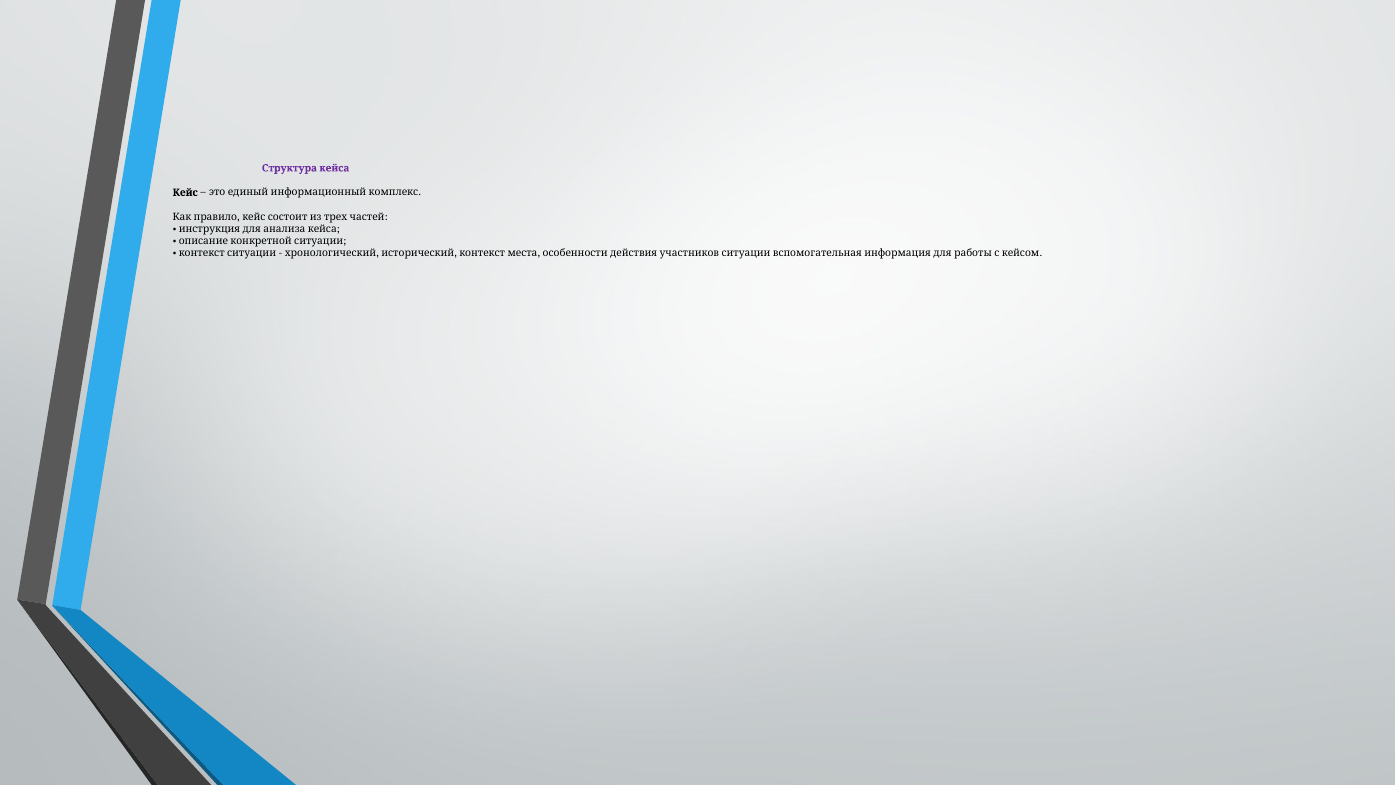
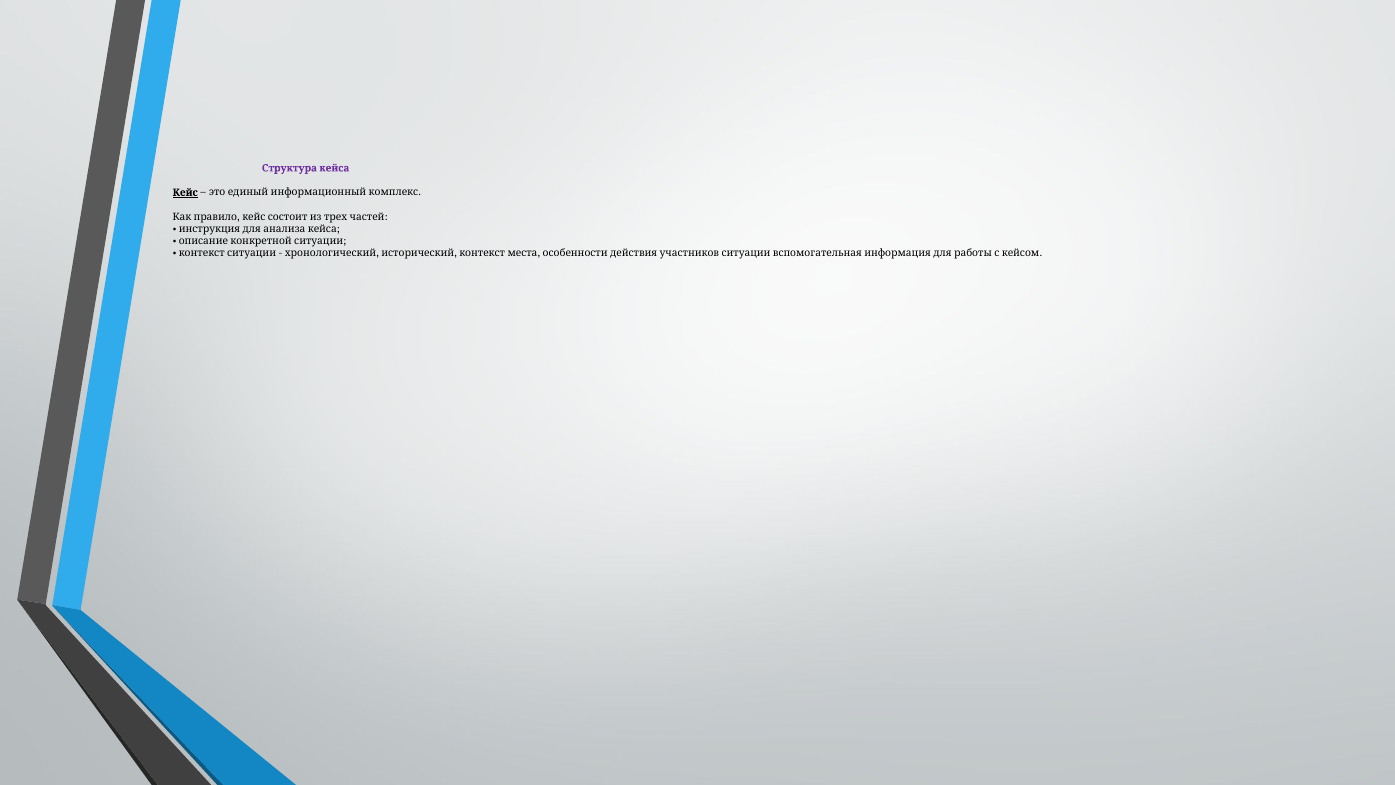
Кейс underline: none -> present (185, 192)
